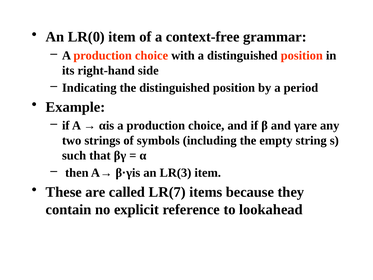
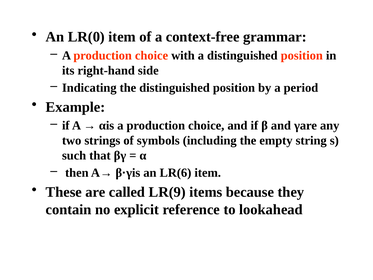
LR(3: LR(3 -> LR(6 (175, 173)
LR(7: LR(7 -> LR(9 (167, 192)
